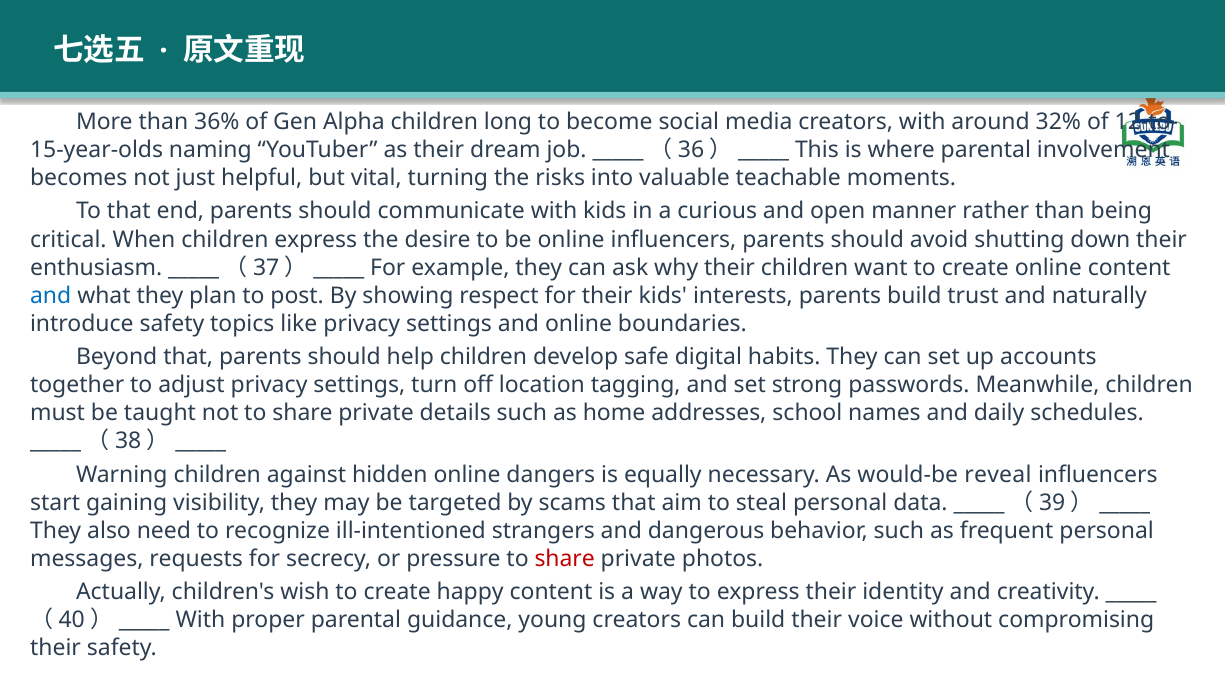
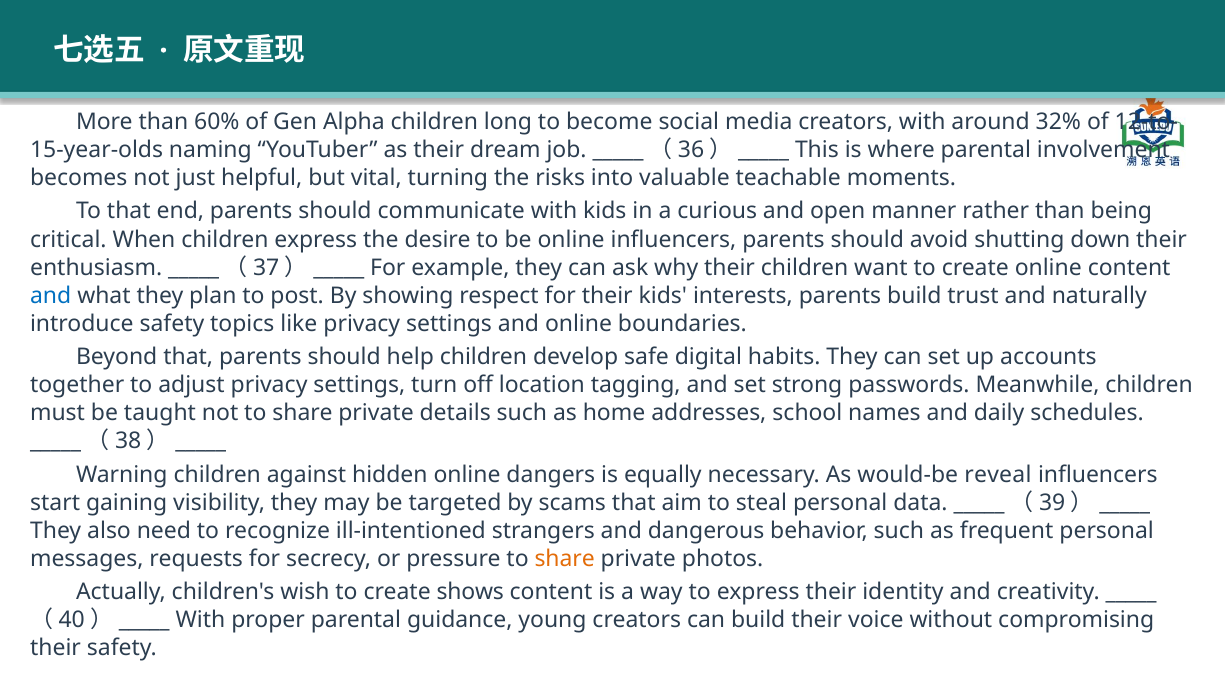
36%: 36% -> 60% (217, 122)
share colour: red -> orange (565, 559)
happy: happy -> shows (470, 592)
